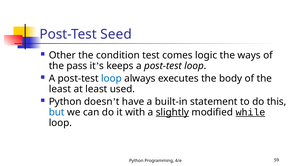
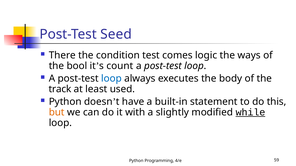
Other: Other -> There (62, 55)
pass: pass -> bool (77, 66)
keeps: keeps -> count (120, 66)
least: least -> track (60, 89)
but colour: blue -> orange (57, 113)
slightly underline: present -> none (172, 113)
